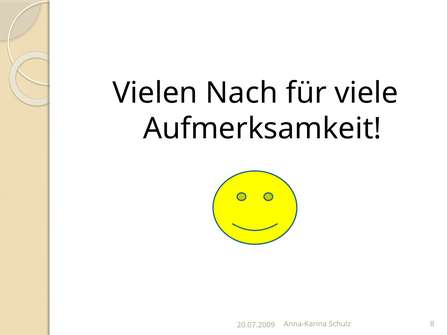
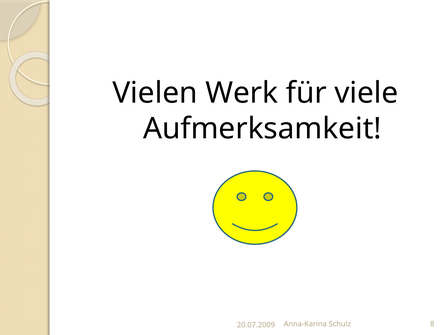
Nach: Nach -> Werk (242, 93)
